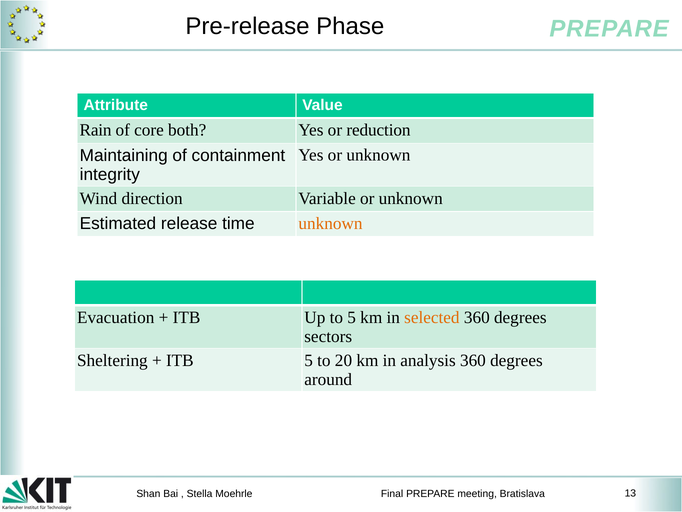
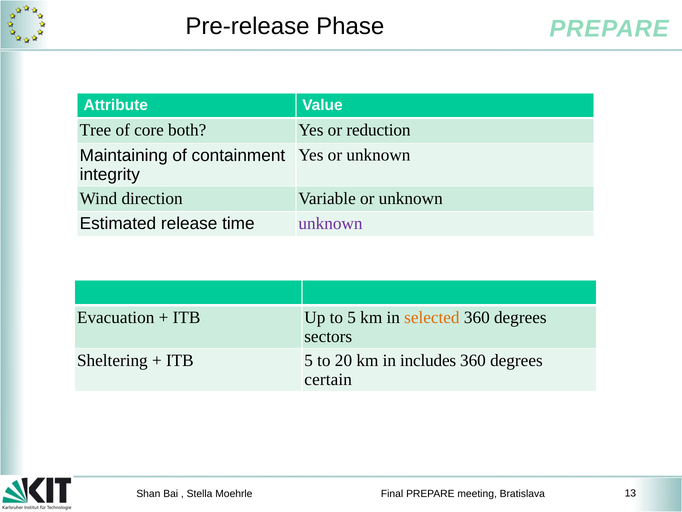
Rain: Rain -> Tree (95, 130)
unknown colour: orange -> purple (330, 223)
analysis: analysis -> includes (428, 360)
around: around -> certain (328, 379)
